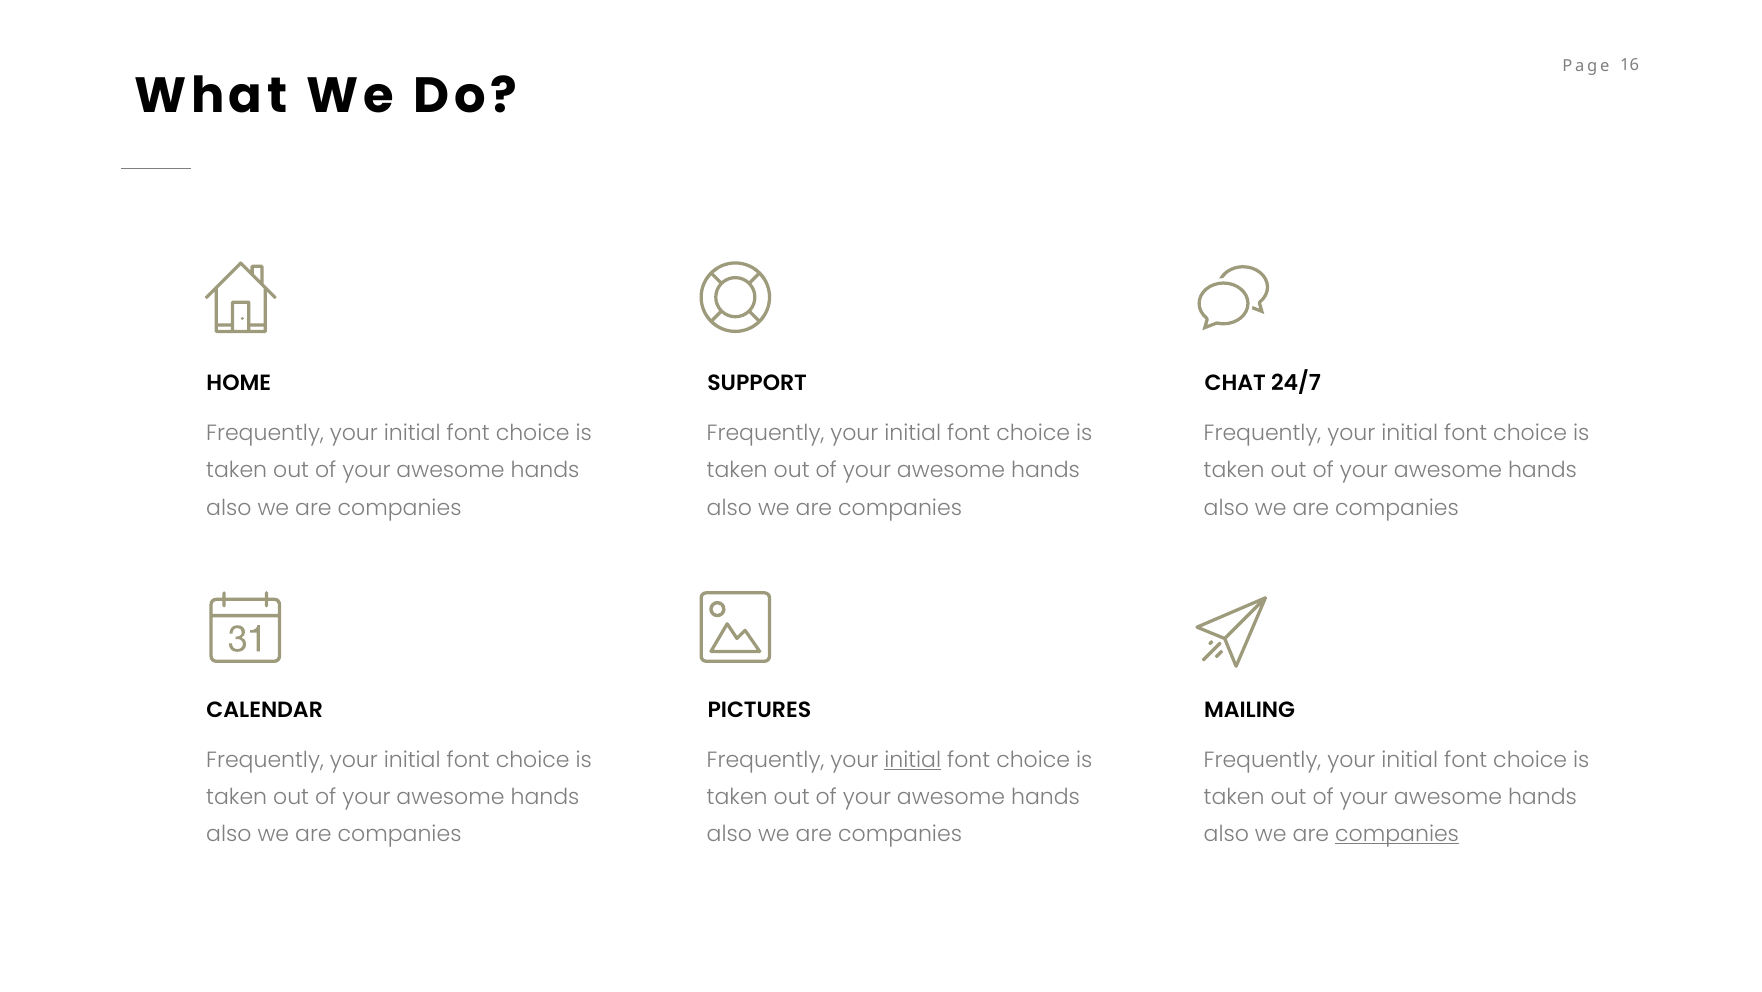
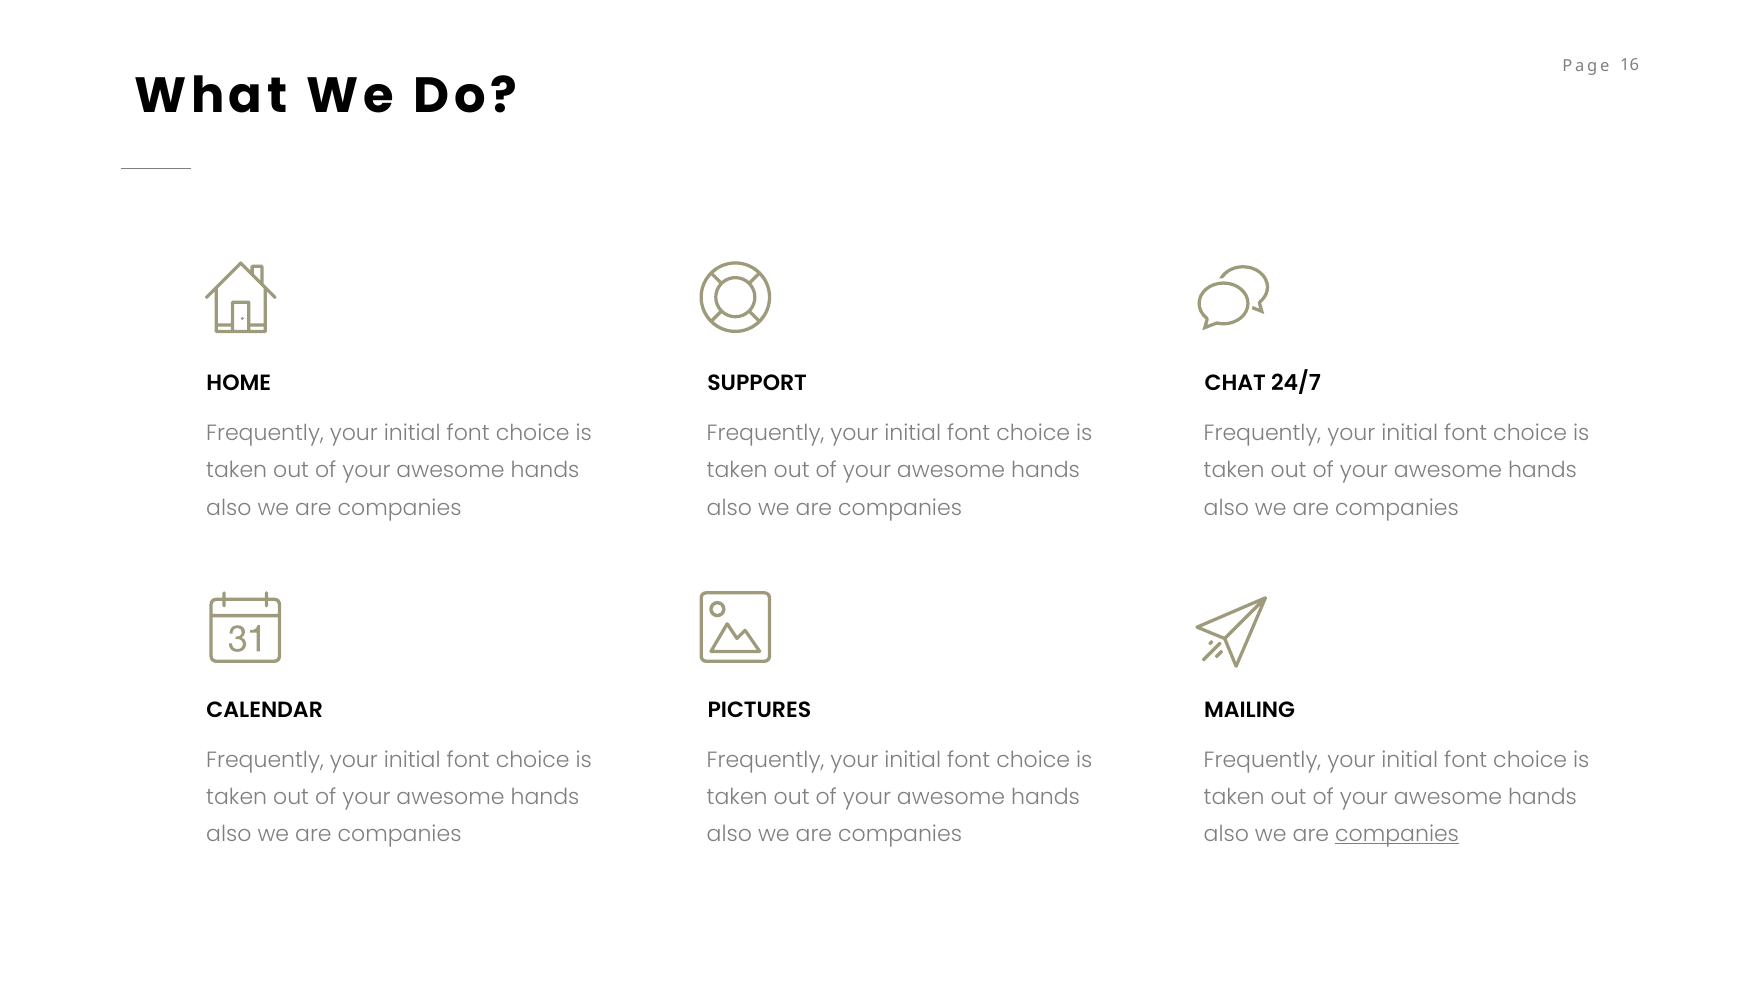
initial underline: present -> none (913, 759)
